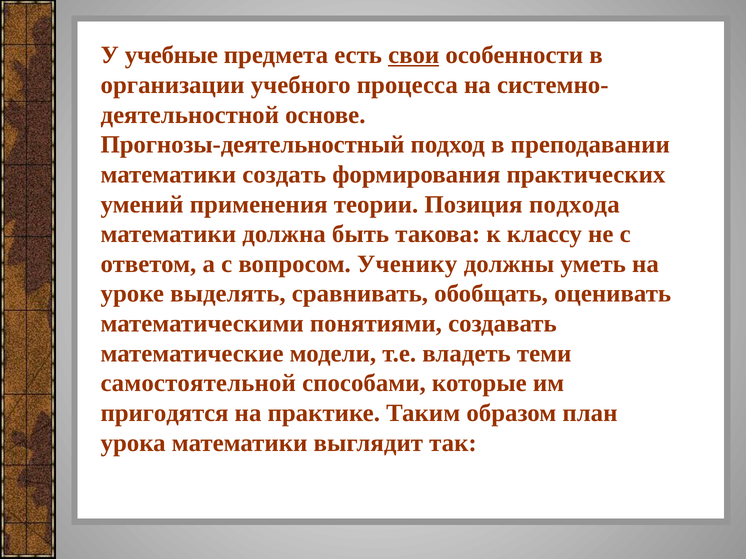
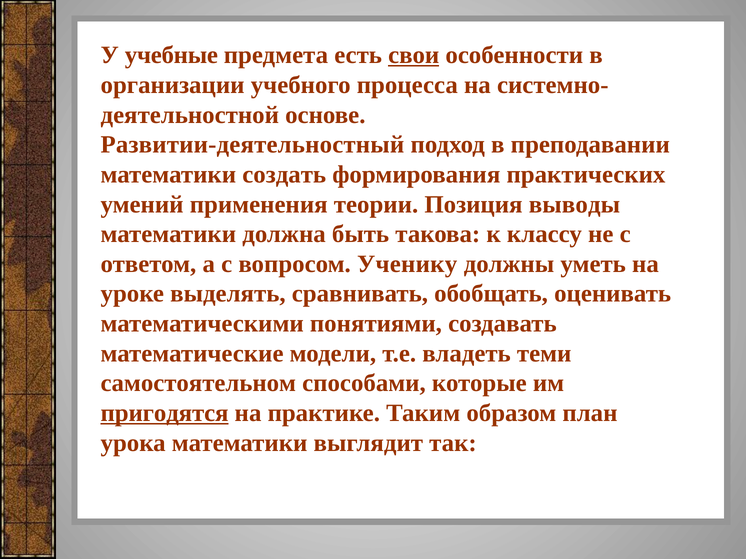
Прогнозы-деятельностный: Прогнозы-деятельностный -> Развитии-деятельностный (252, 145)
подхода: подхода -> выводы (574, 204)
самостоятельной: самостоятельной -> самостоятельном (198, 384)
пригодятся underline: none -> present (165, 413)
